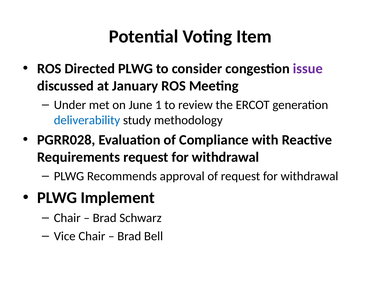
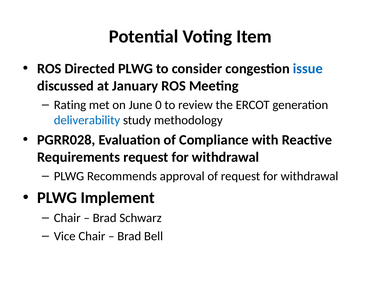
issue colour: purple -> blue (308, 69)
Under: Under -> Rating (70, 105)
1: 1 -> 0 (158, 105)
